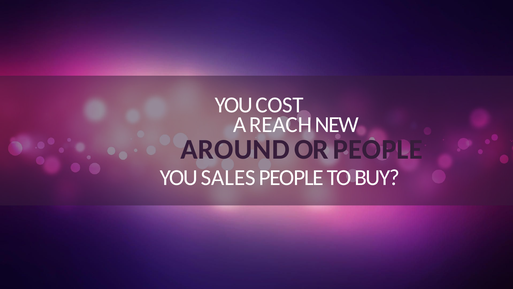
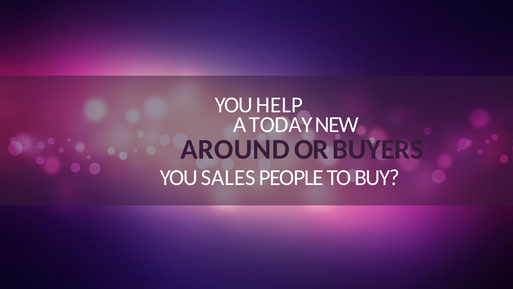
COST: COST -> HELP (279, 105)
REACH: REACH -> TODAY (281, 125)
OR PEOPLE: PEOPLE -> BUYERS (378, 149)
